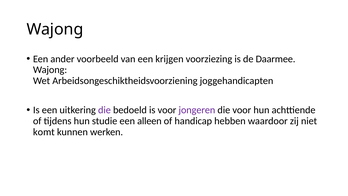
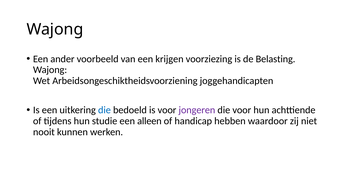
Daarmee: Daarmee -> Belasting (276, 59)
die colour: purple -> blue (104, 110)
komt: komt -> nooit (44, 132)
